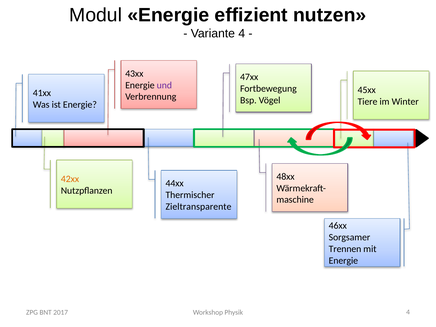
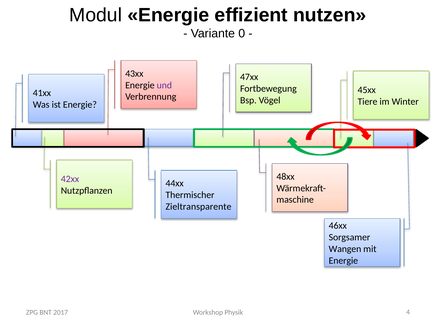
Variante 4: 4 -> 0 (242, 34)
42xx colour: orange -> purple (70, 179)
Trennen: Trennen -> Wangen (345, 249)
